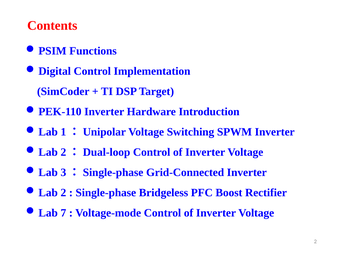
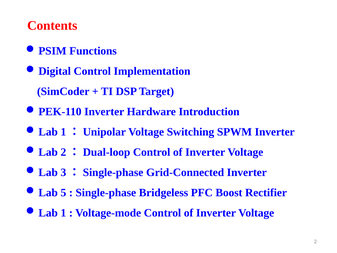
2: 2 -> 5 (63, 192)
7: 7 -> 1 (63, 213)
